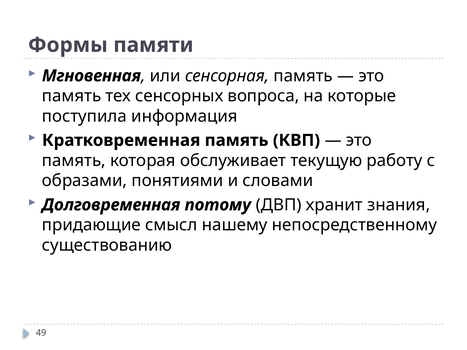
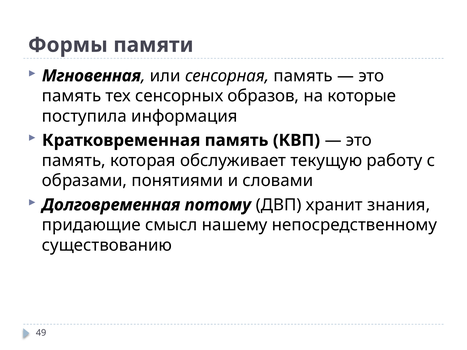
вопроса: вопроса -> образов (263, 96)
